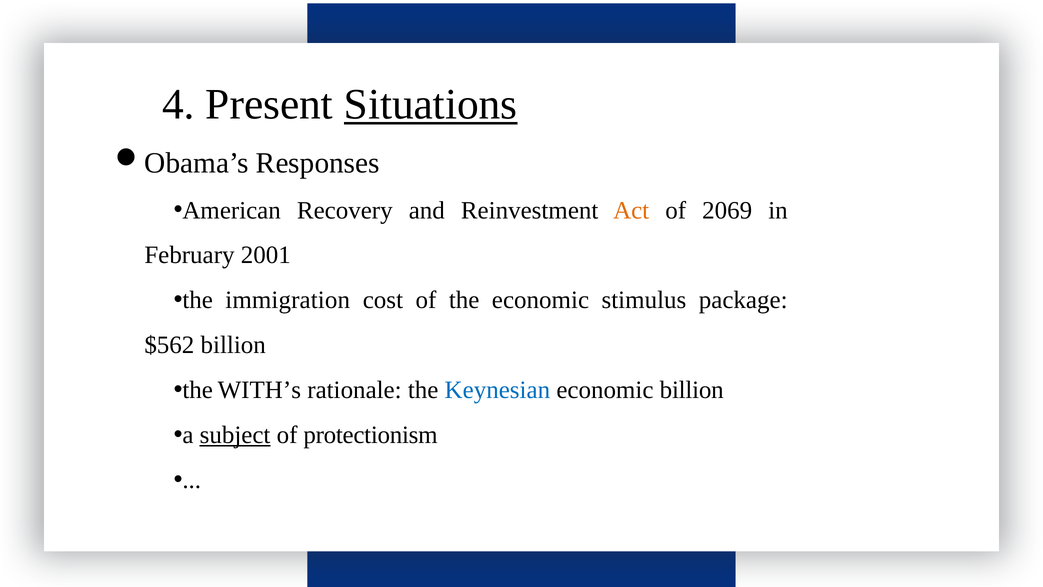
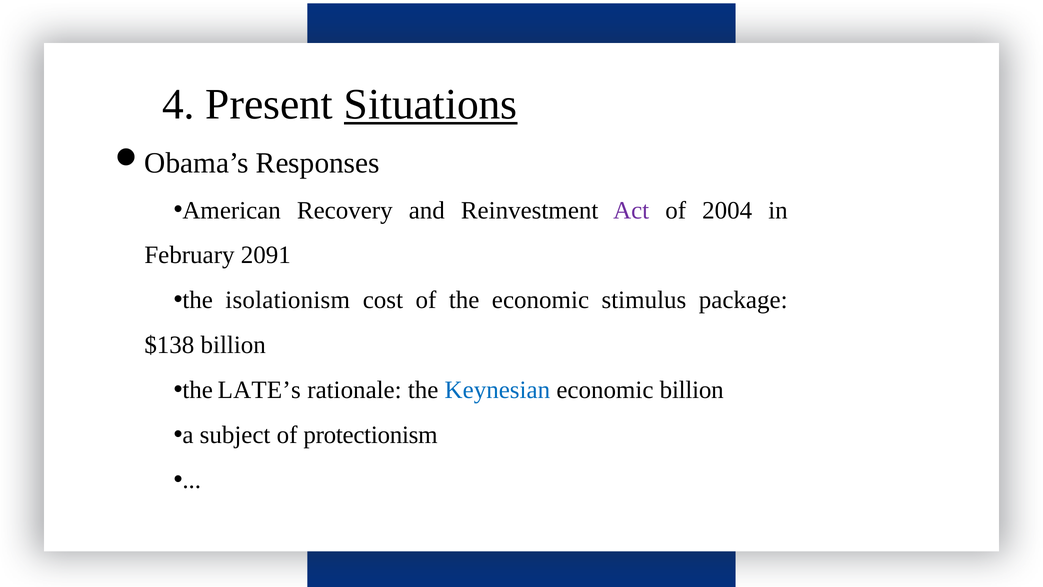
Act colour: orange -> purple (631, 210)
2069: 2069 -> 2004 (727, 210)
2001: 2001 -> 2091 (266, 255)
immigration: immigration -> isolationism (288, 300)
$562: $562 -> $138 (169, 345)
WITH’s: WITH’s -> LATE’s (259, 390)
subject underline: present -> none (235, 435)
